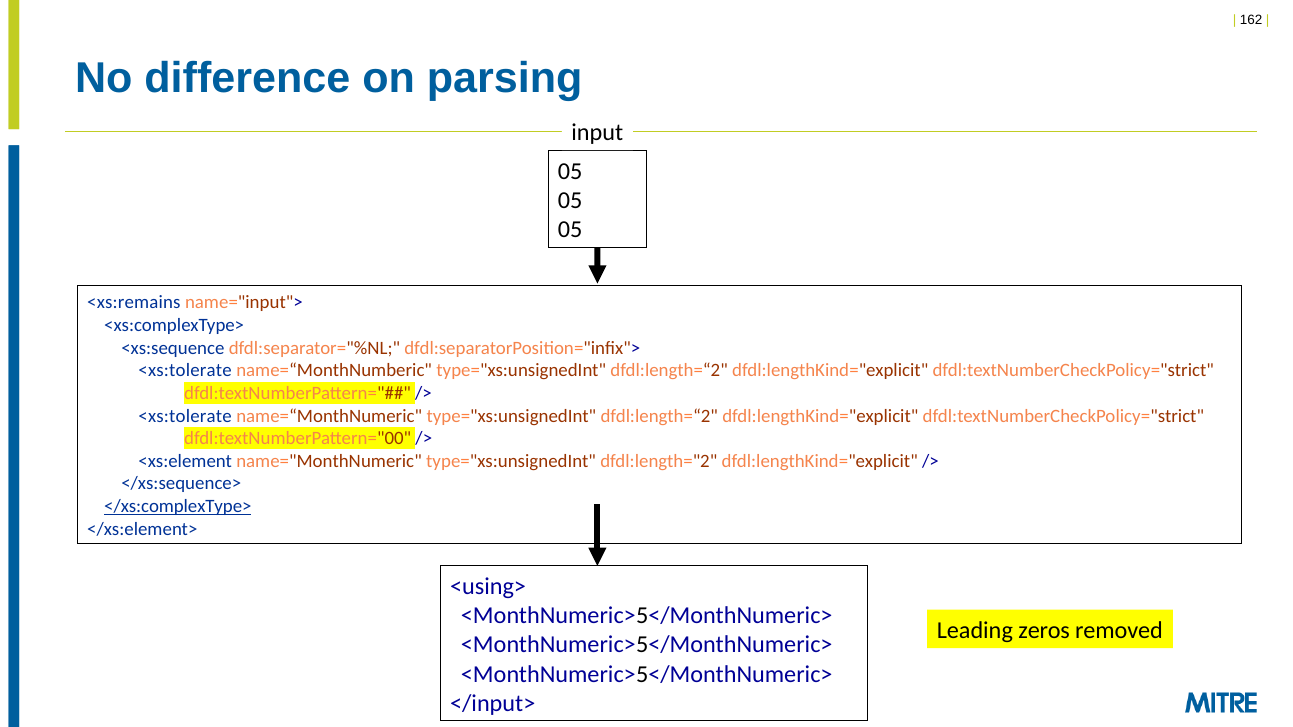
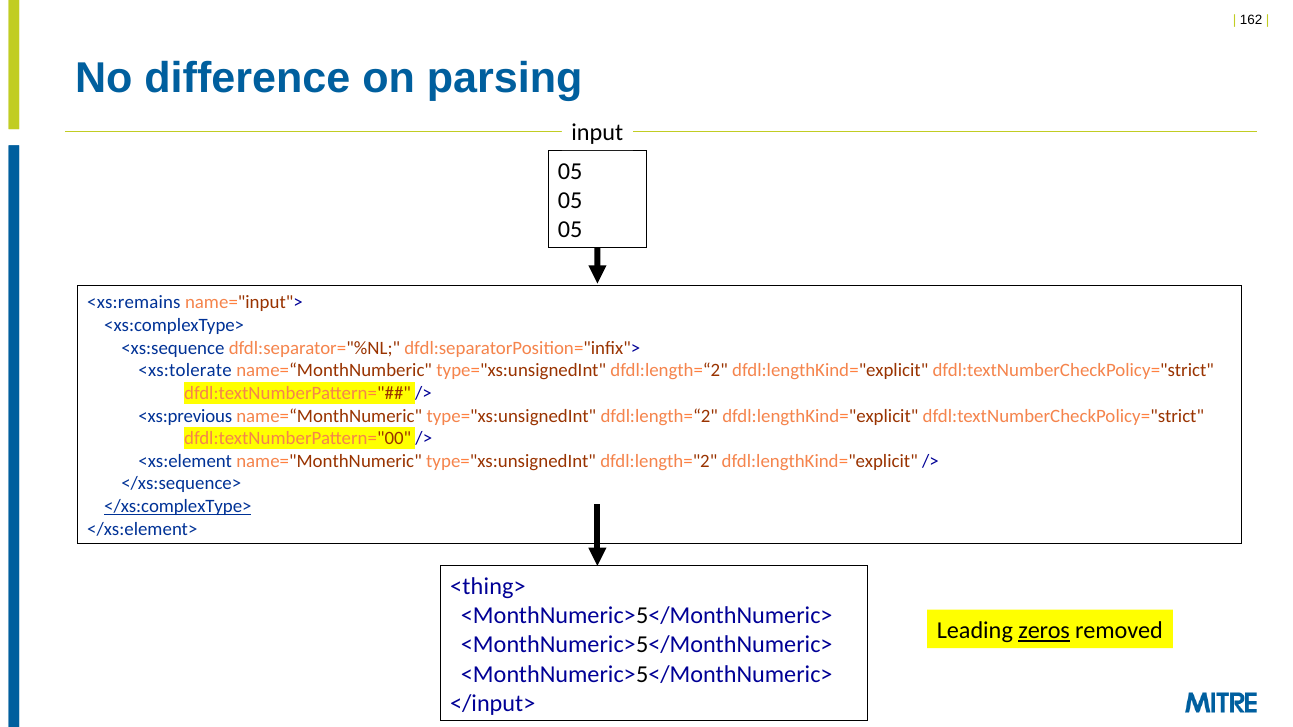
<xs:tolerate: <xs:tolerate -> <xs:previous (185, 416)
<using>: <using> -> <thing> (488, 587)
zeros underline: none -> present (1044, 631)
